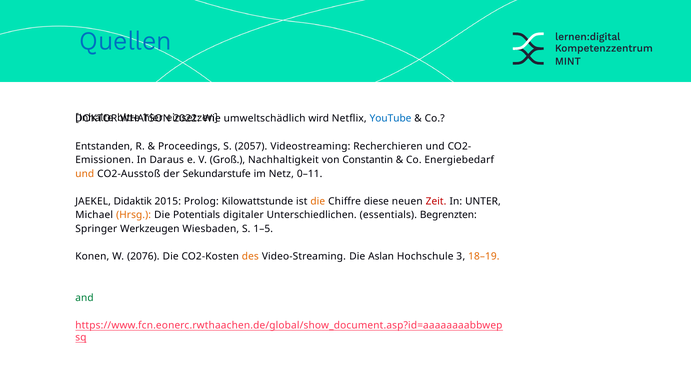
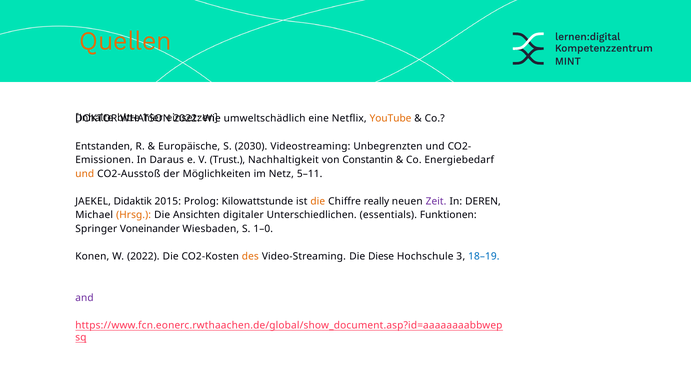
Quellen colour: blue -> orange (126, 41)
wird: wird -> eine (319, 119)
YouTube colour: blue -> orange (391, 119)
Proceedings: Proceedings -> Europäische (189, 146)
2057: 2057 -> 2030 (251, 146)
Recherchieren: Recherchieren -> Unbegrenzten (388, 146)
Groß: Groß -> Trust (227, 160)
Sekundarstufe: Sekundarstufe -> Möglichkeiten (217, 174)
0–11: 0–11 -> 5–11 (310, 174)
diese: diese -> really (376, 201)
Zeit colour: red -> purple (436, 201)
UNTER: UNTER -> DEREN (483, 201)
Potentials: Potentials -> Ansichten (197, 215)
Begrenzten: Begrenzten -> Funktionen (448, 215)
Werkzeugen: Werkzeugen -> Voneinander (150, 229)
1–5: 1–5 -> 1–0 (263, 229)
W 2076: 2076 -> 2022 (143, 256)
Aslan: Aslan -> Diese (381, 256)
18–19 colour: orange -> blue (484, 256)
and colour: green -> purple (84, 298)
